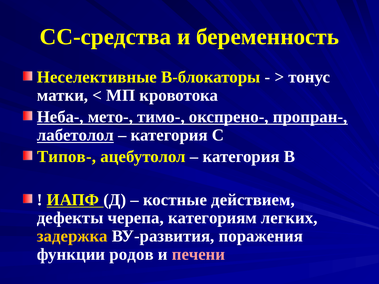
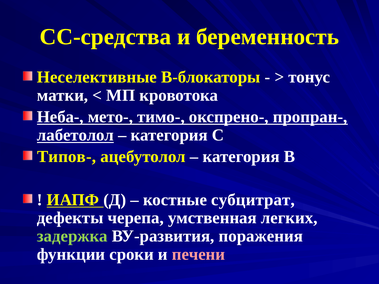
действием: действием -> субцитрат (253, 200)
категориям: категориям -> умственная (212, 218)
задержка colour: yellow -> light green (72, 236)
родов: родов -> сроки (132, 255)
